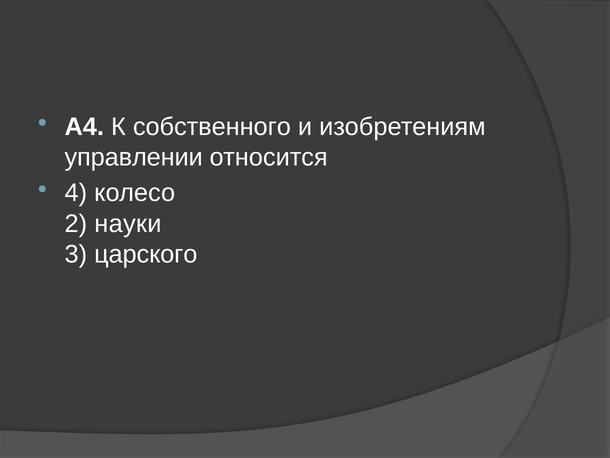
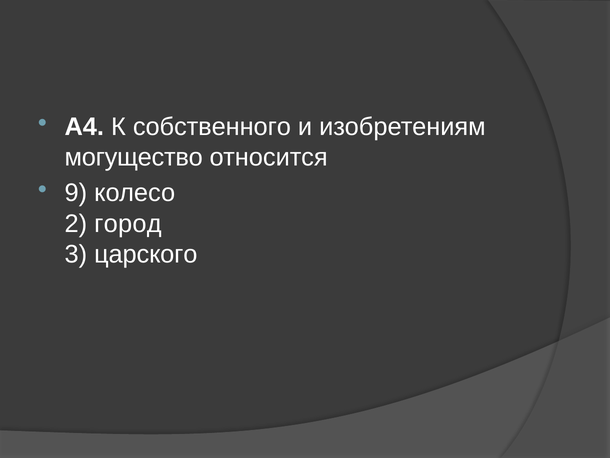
управлении: управлении -> могущество (134, 157)
4: 4 -> 9 (76, 193)
науки: науки -> город (128, 223)
